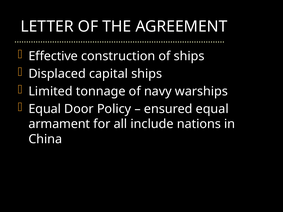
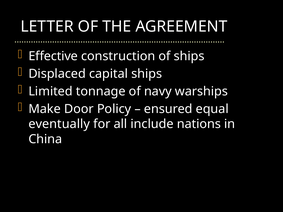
Equal: Equal -> Make (45, 109)
armament: armament -> eventually (59, 124)
